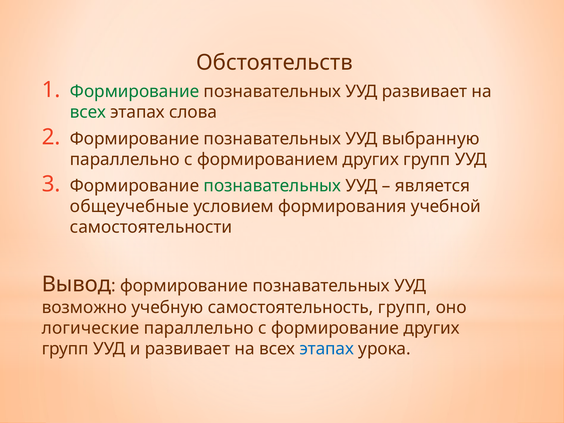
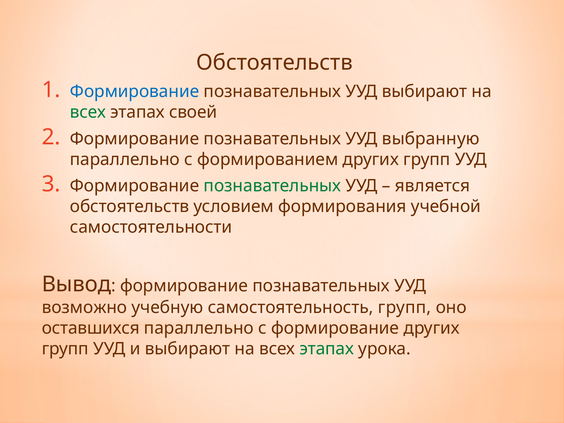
Формирование colour: green -> blue (135, 92)
УУД развивает: развивает -> выбирают (425, 92)
слова: слова -> своей (193, 112)
общеучебные: общеучебные -> обстоятельств (130, 207)
логические: логические -> оставшихся (91, 328)
и развивает: развивает -> выбирают (187, 349)
этапах colour: blue -> green (327, 349)
